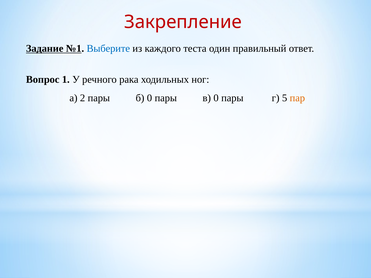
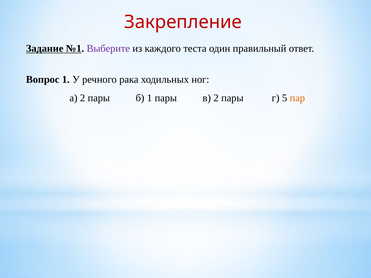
Выберите colour: blue -> purple (108, 49)
б 0: 0 -> 1 (150, 98)
в 0: 0 -> 2 (216, 98)
